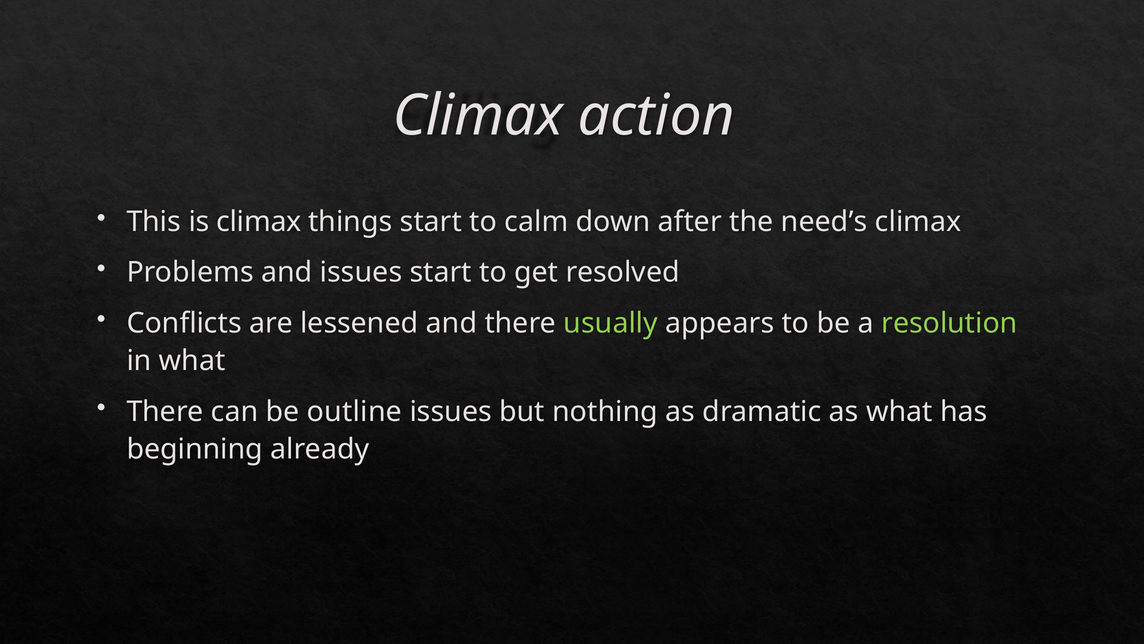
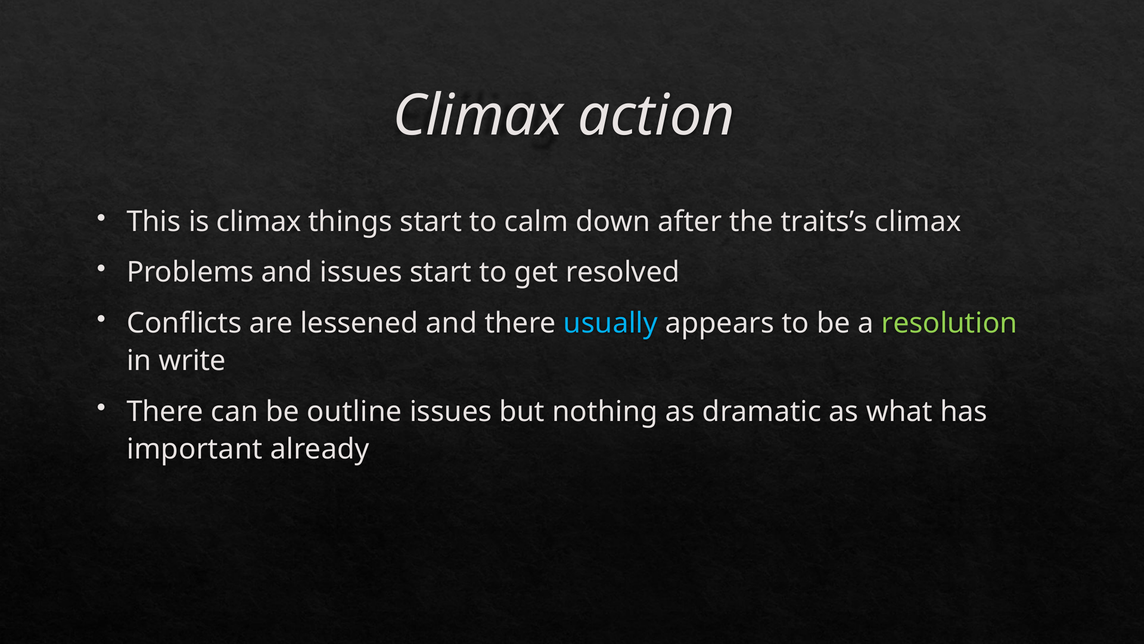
need’s: need’s -> traits’s (824, 222)
usually colour: light green -> light blue (611, 323)
in what: what -> write (192, 361)
beginning: beginning -> important (195, 449)
